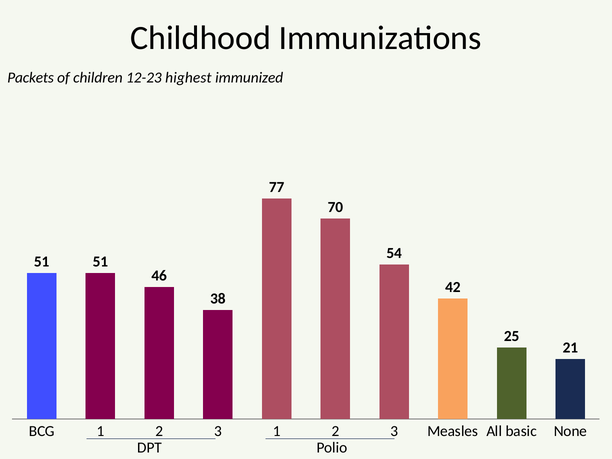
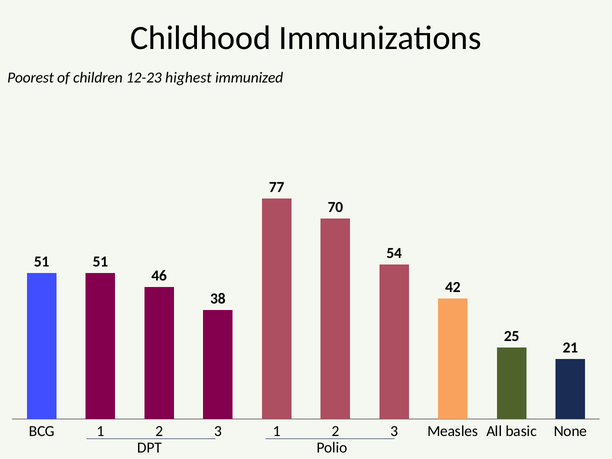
Packets: Packets -> Poorest (31, 78)
